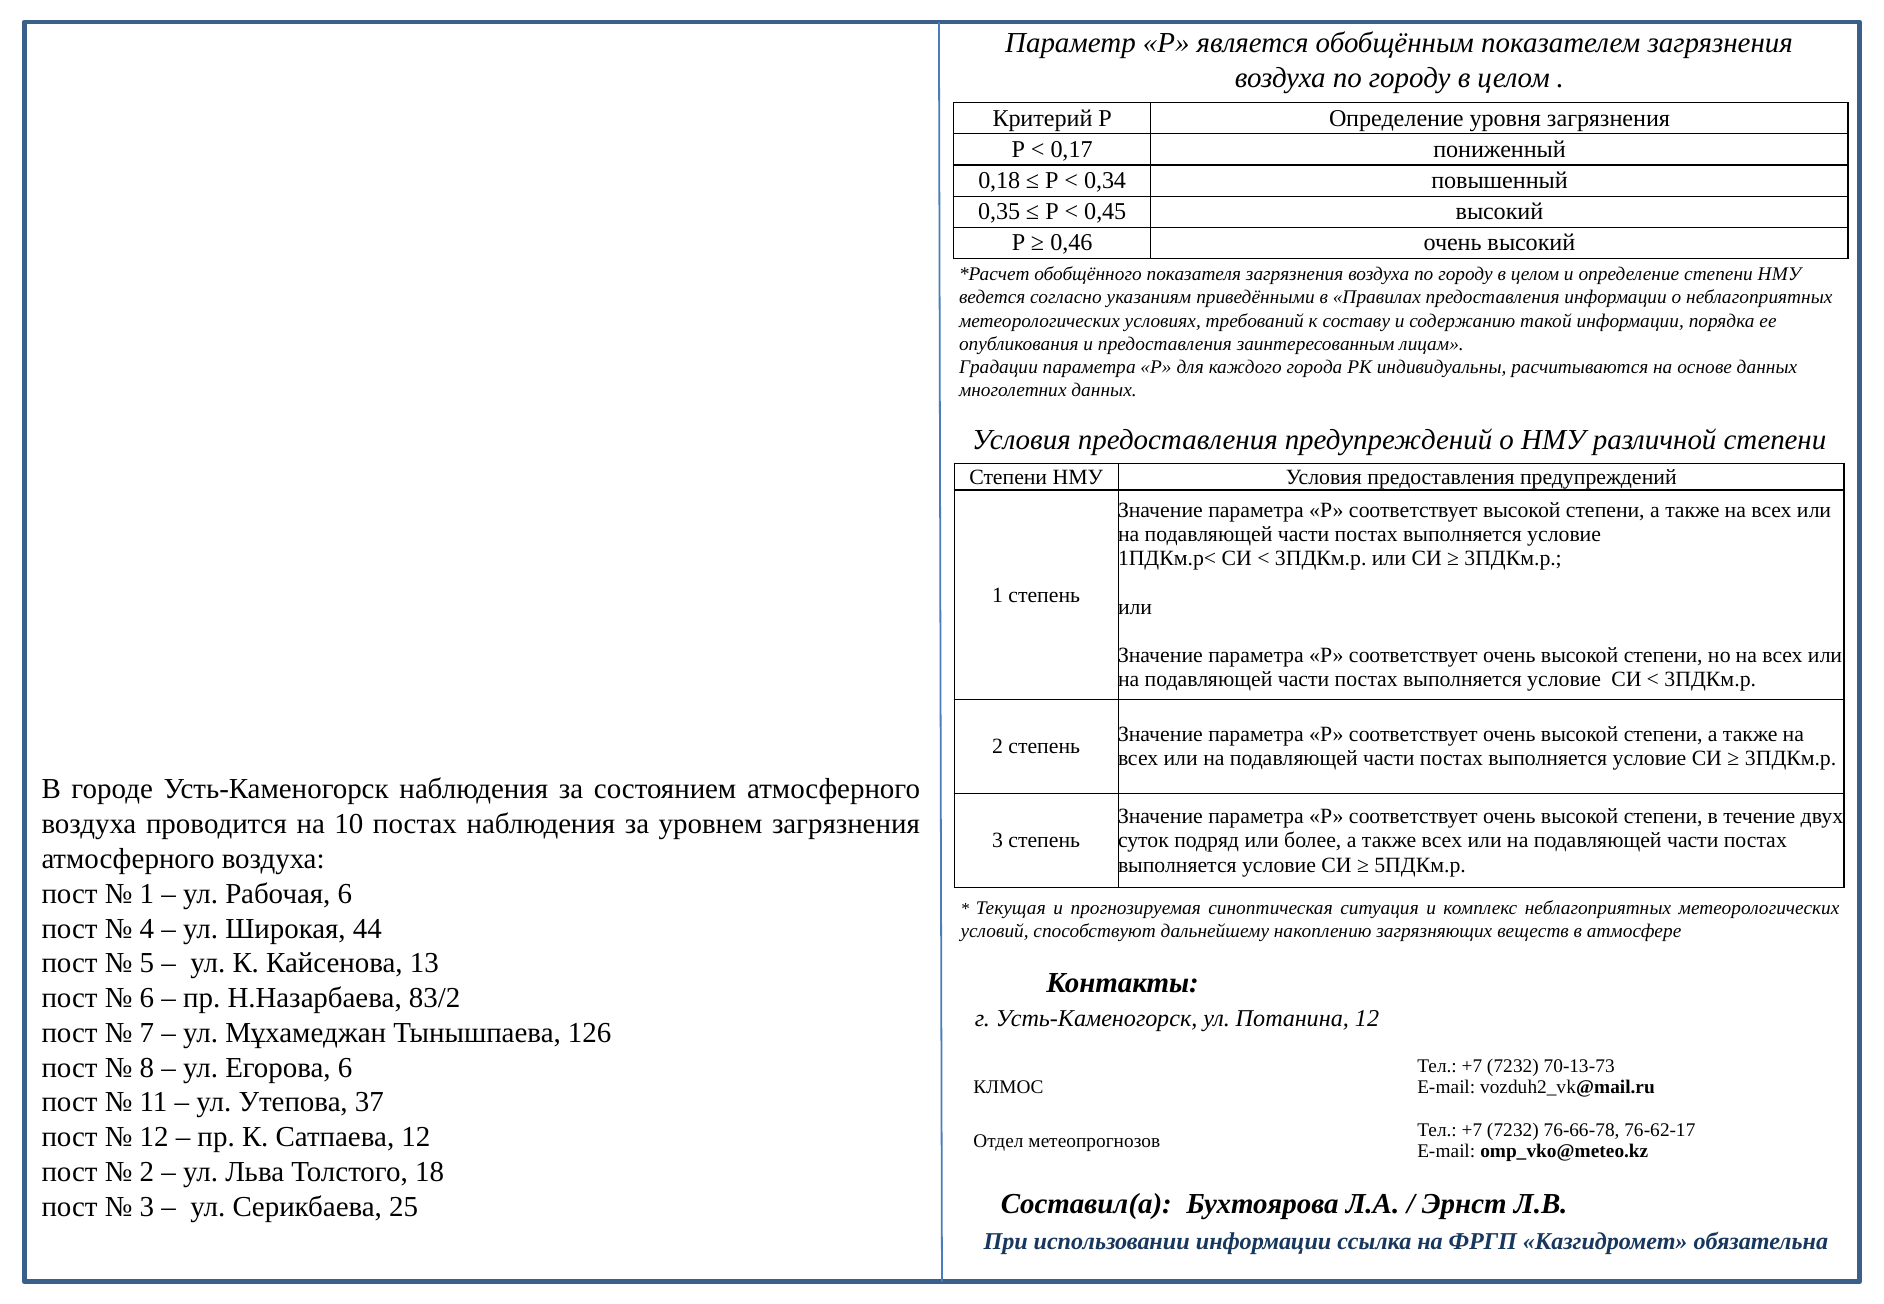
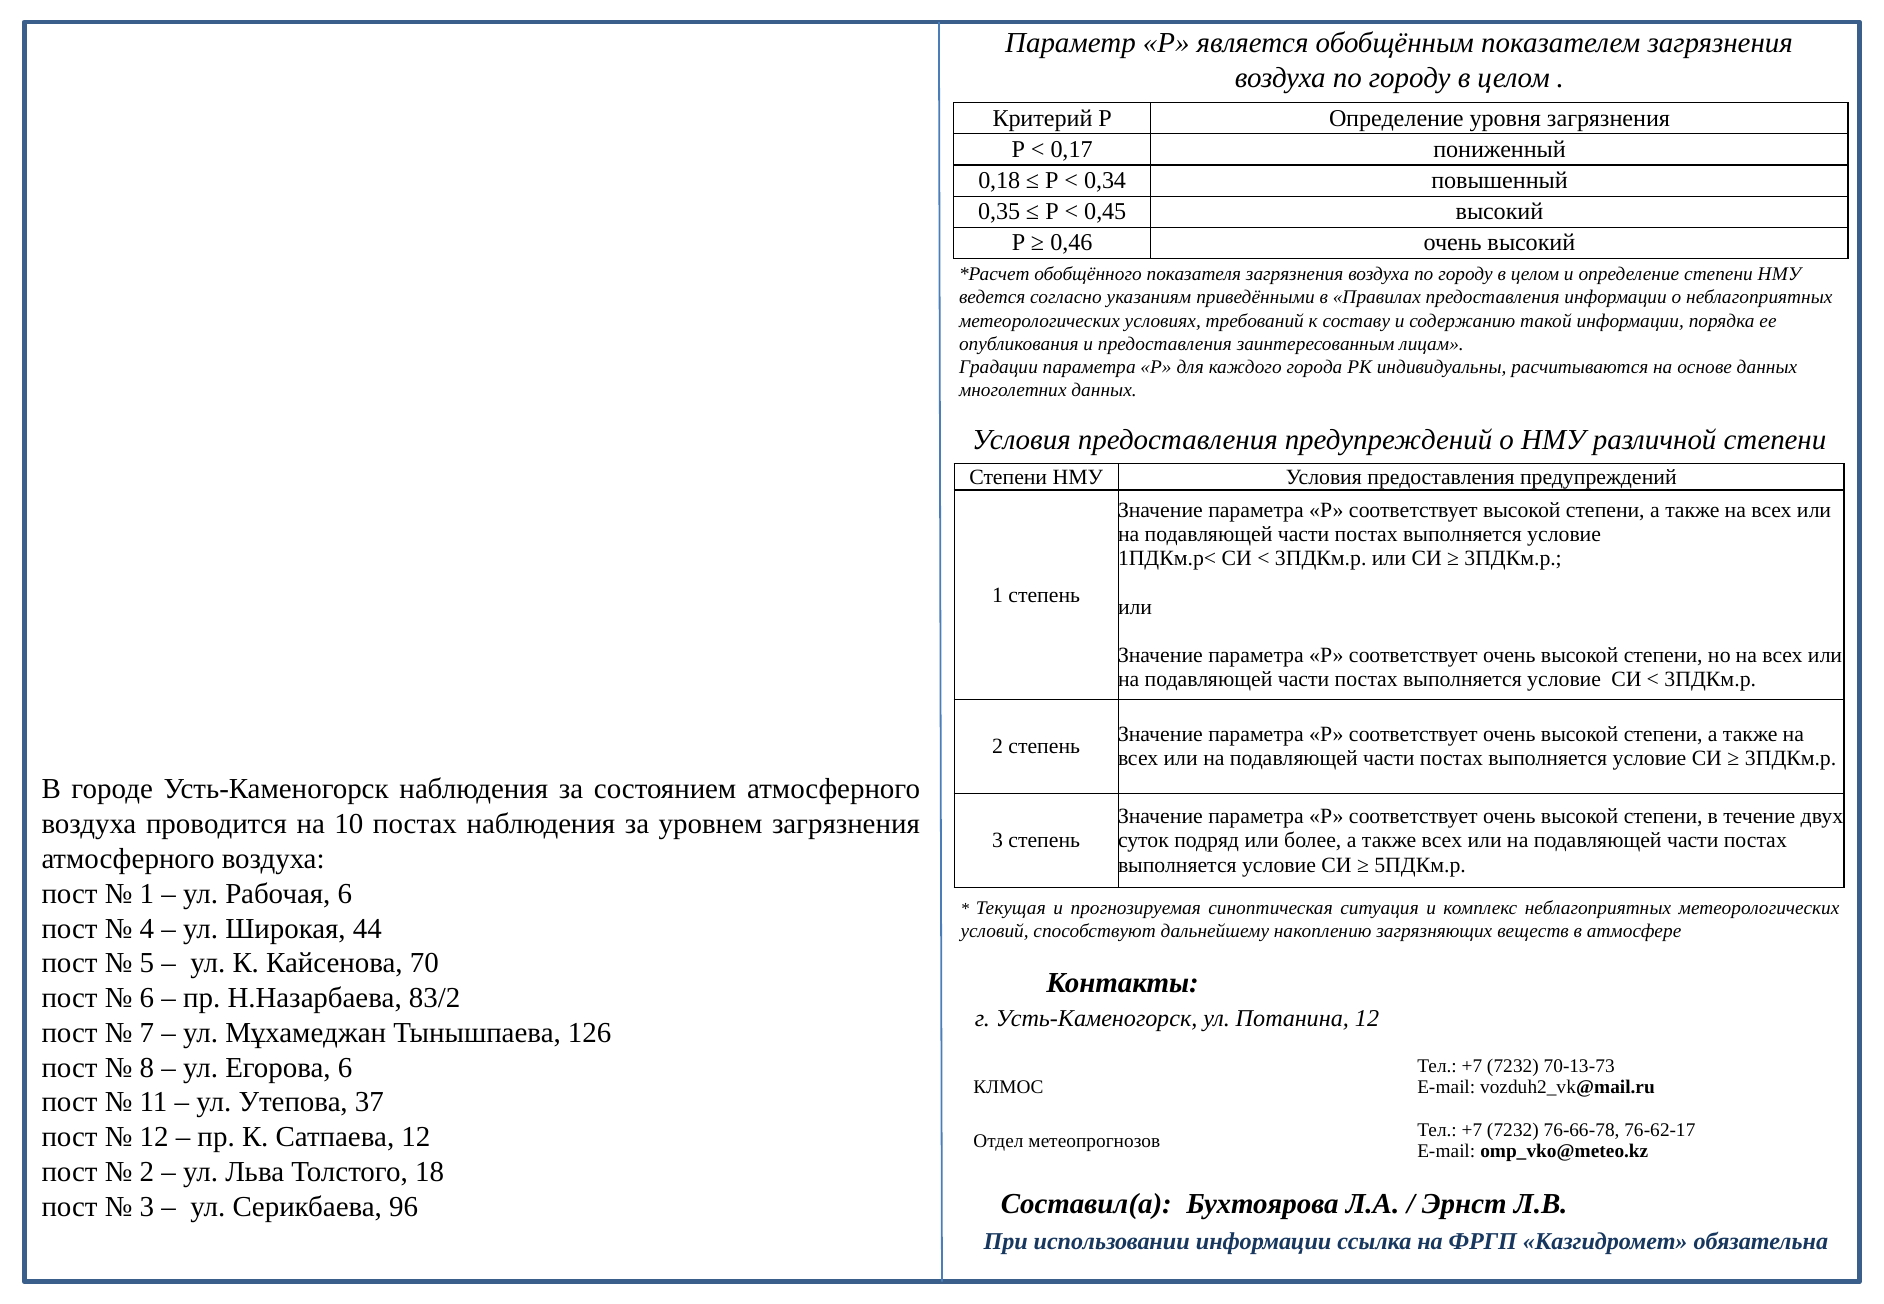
13: 13 -> 70 (424, 963)
25: 25 -> 96 (404, 1207)
